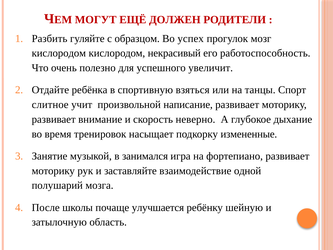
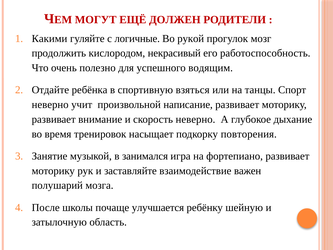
Разбить: Разбить -> Какими (50, 39)
образцом: образцом -> логичные (137, 39)
успех: успех -> рукой (191, 39)
кислородом: кислородом -> продолжить (59, 53)
увеличит: увеличит -> водящим (211, 68)
слитное: слитное -> неверно (50, 105)
измененные: измененные -> повторения (249, 134)
одной: одной -> важен (248, 171)
